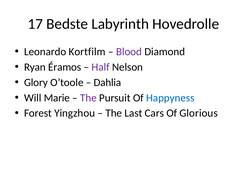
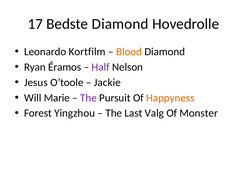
Bedste Labyrinth: Labyrinth -> Diamond (120, 24)
Blood colour: purple -> orange (129, 52)
Glory: Glory -> Jesus (36, 83)
Dahlia: Dahlia -> Jackie (107, 83)
Happyness colour: blue -> orange (170, 98)
Cars: Cars -> Valg (154, 113)
Glorious: Glorious -> Monster (199, 113)
